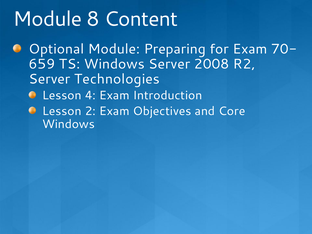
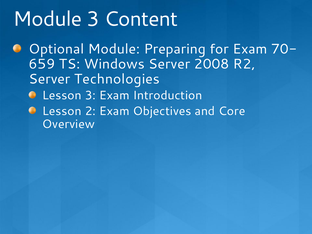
Module 8: 8 -> 3 (93, 19)
Lesson 4: 4 -> 3 (90, 95)
Windows: Windows -> Overview (69, 124)
